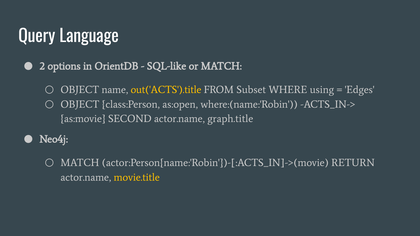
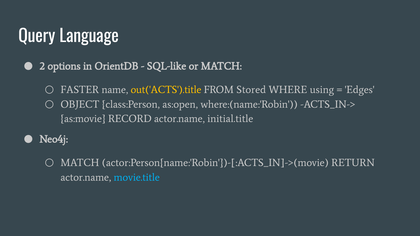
OBJECT: OBJECT -> FASTER (80, 90)
Subset: Subset -> Stored (251, 90)
SECOND: SECOND -> RECORD (130, 119)
graph.title: graph.title -> initial.title (230, 119)
movie.title colour: yellow -> light blue (137, 177)
